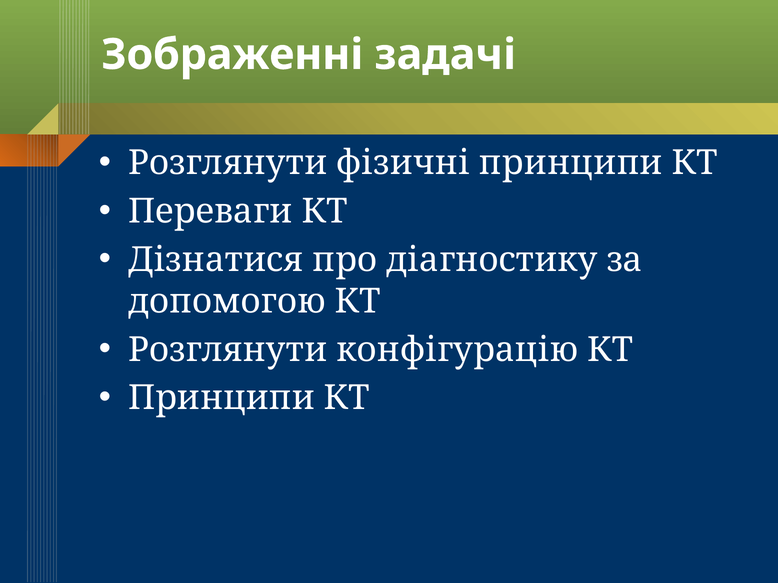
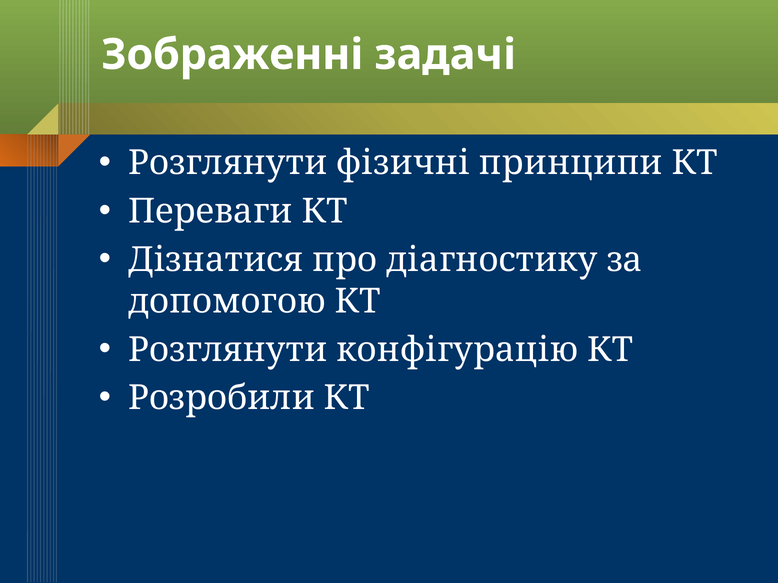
Принципи: Принципи -> Розробили (221, 398)
